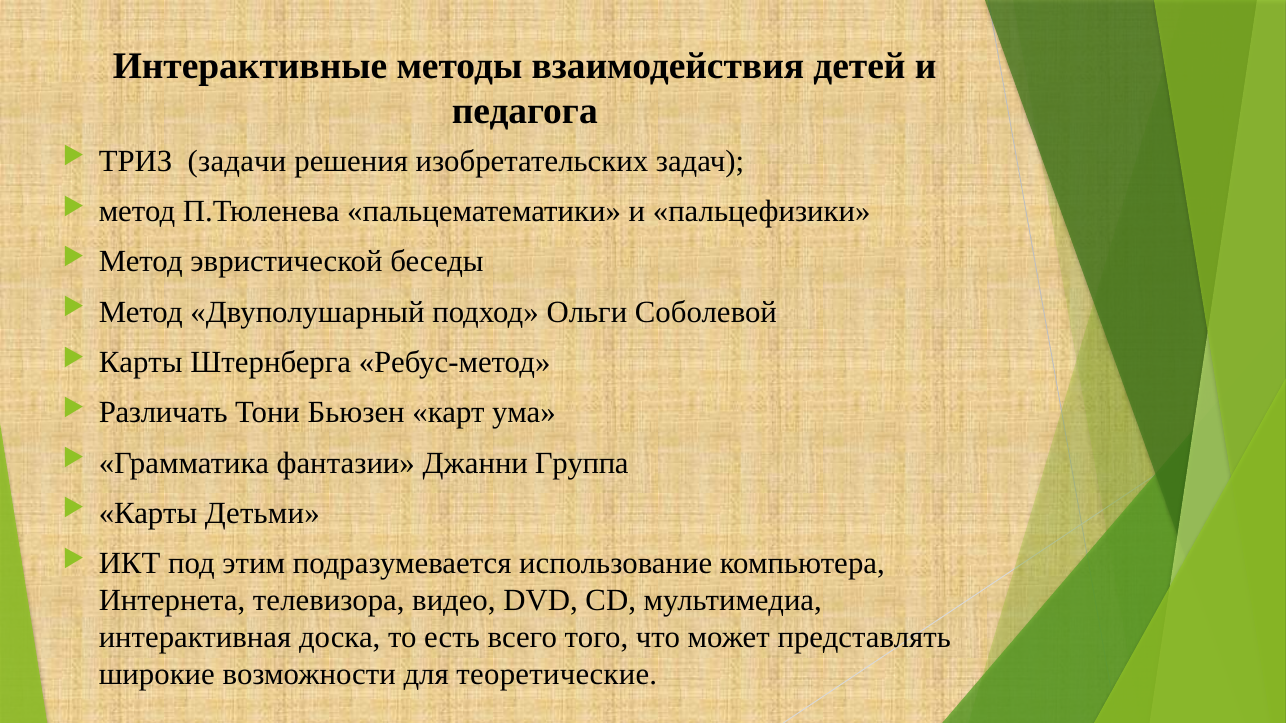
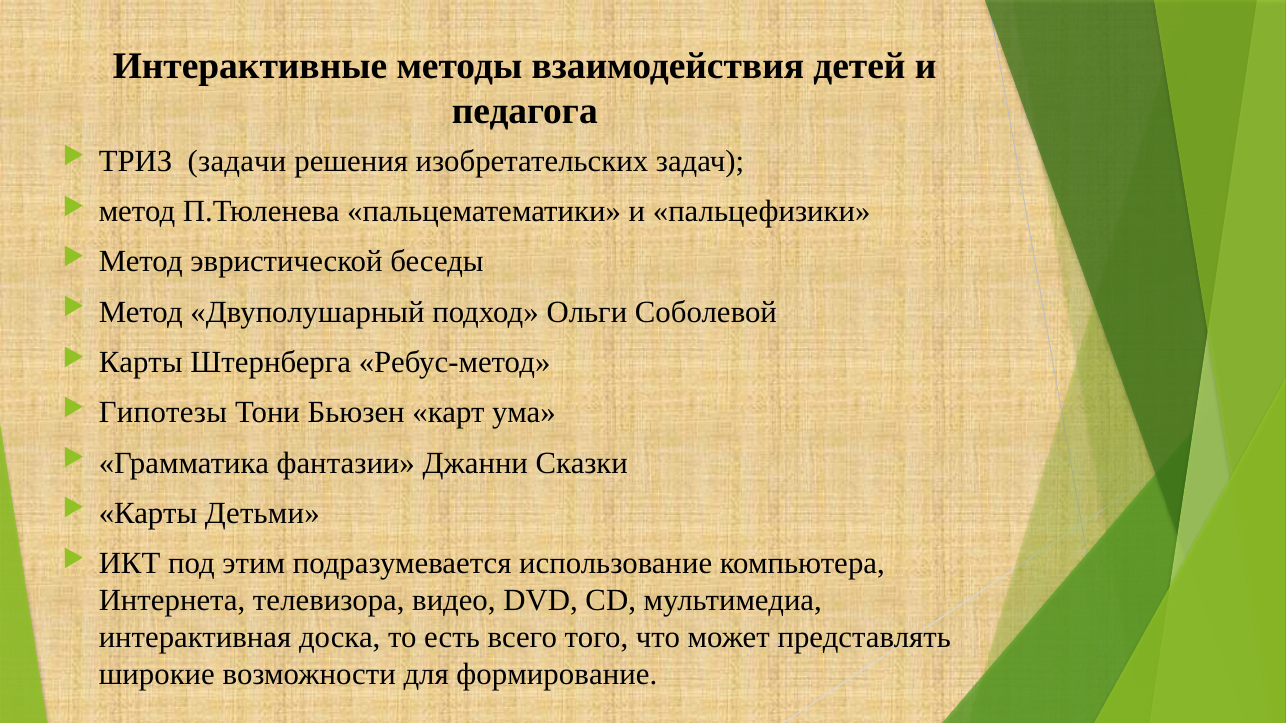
Различать: Различать -> Гипотезы (163, 413)
Группа: Группа -> Сказки (582, 463)
теоретические: теоретические -> формирование (557, 675)
